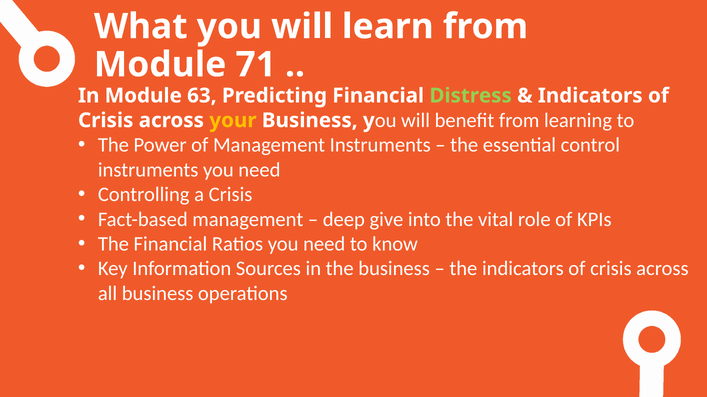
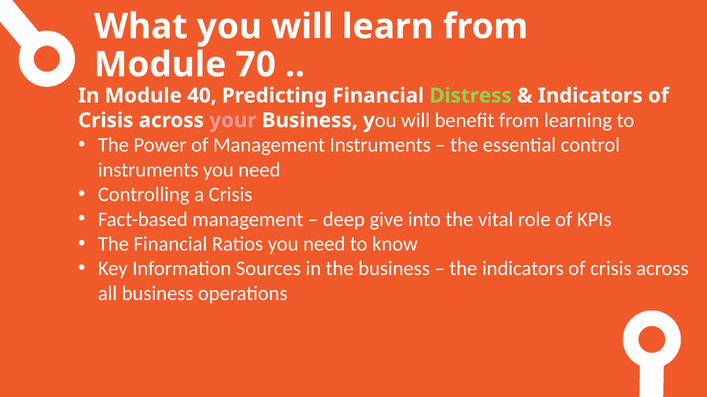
71: 71 -> 70 (256, 65)
63: 63 -> 40 (202, 96)
your colour: yellow -> pink (233, 121)
